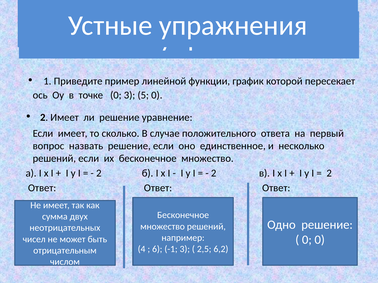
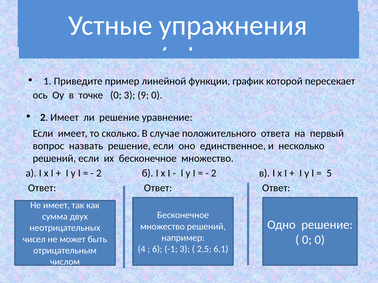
5: 5 -> 9 (143, 95)
2: 2 -> 5 (329, 173)
6,2: 6,2 -> 6,1 (221, 249)
